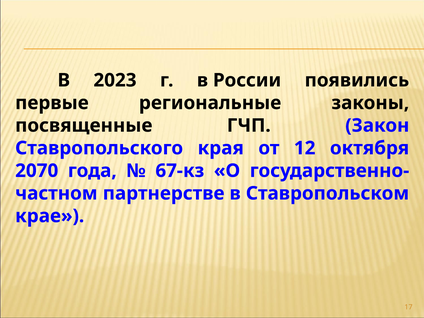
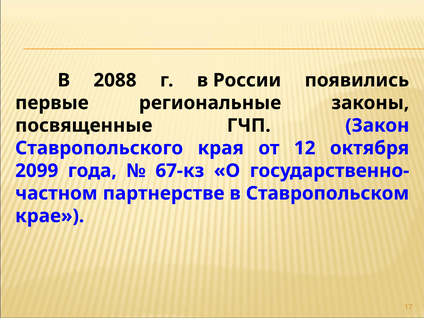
2023: 2023 -> 2088 (115, 80)
2070: 2070 -> 2099 (37, 171)
